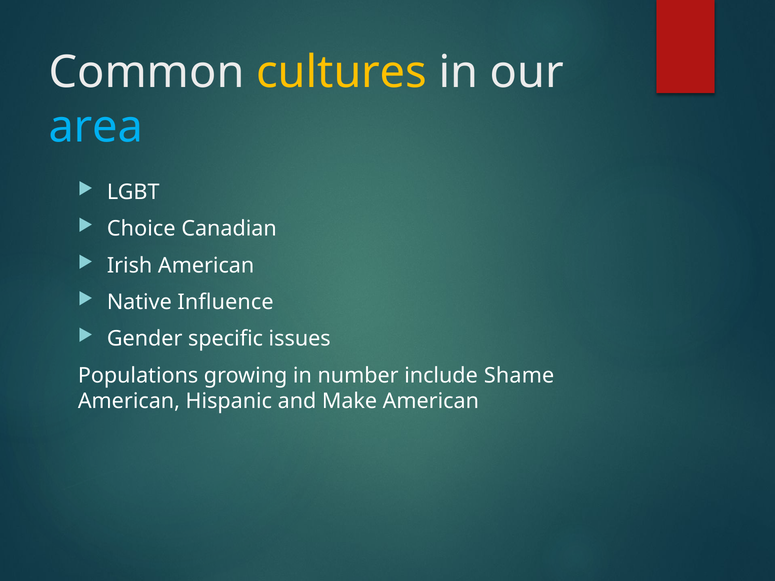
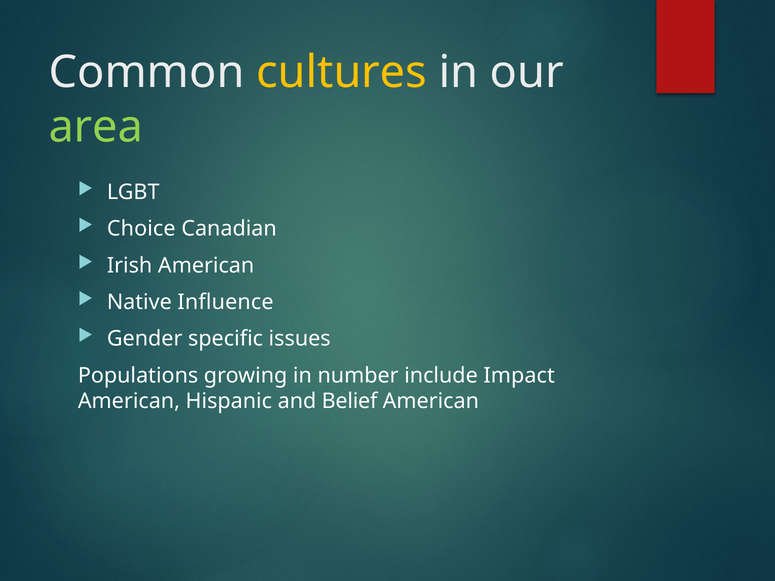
area colour: light blue -> light green (96, 127)
Shame: Shame -> Impact (519, 376)
Make: Make -> Belief (350, 401)
